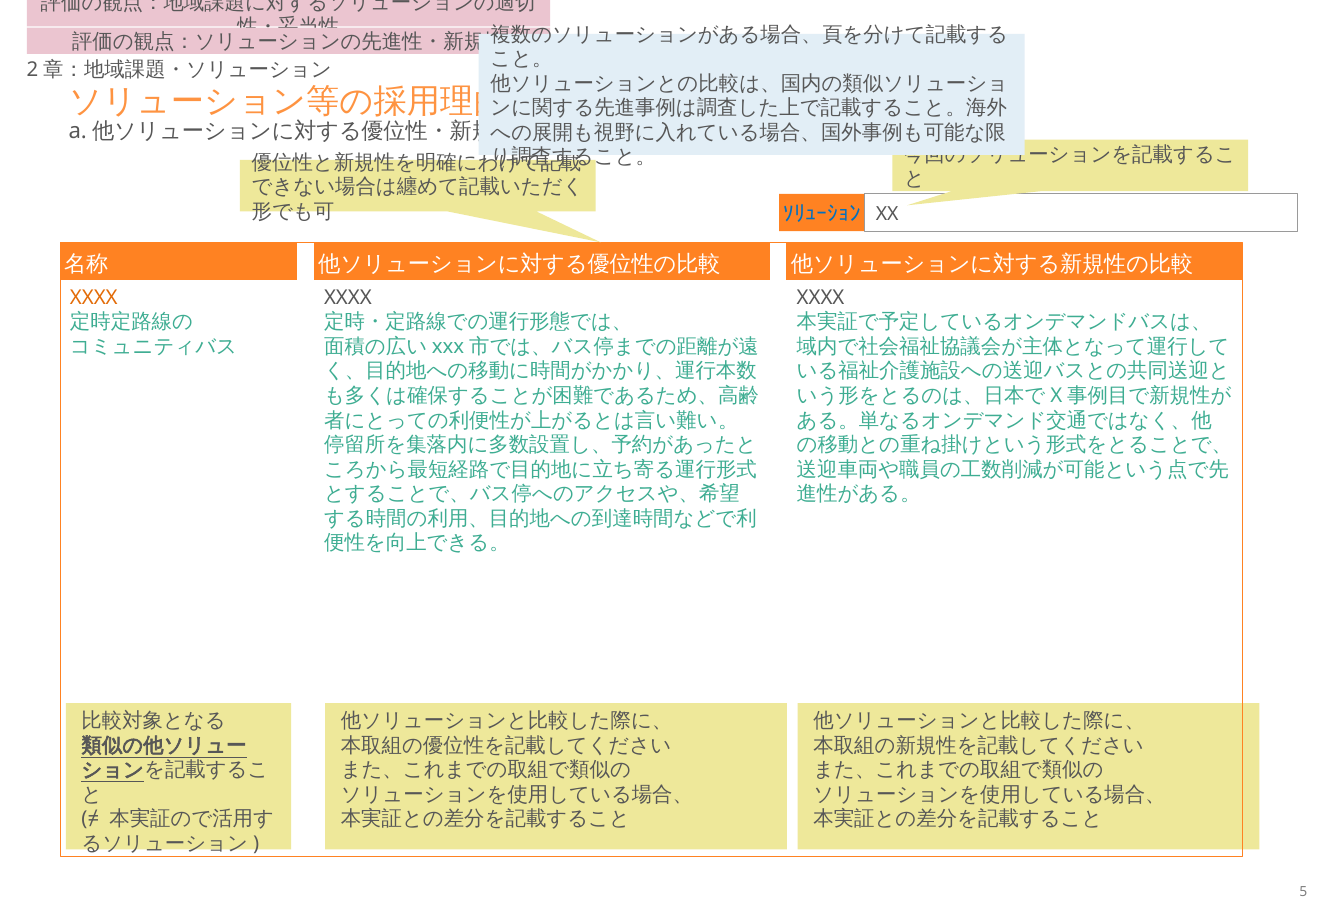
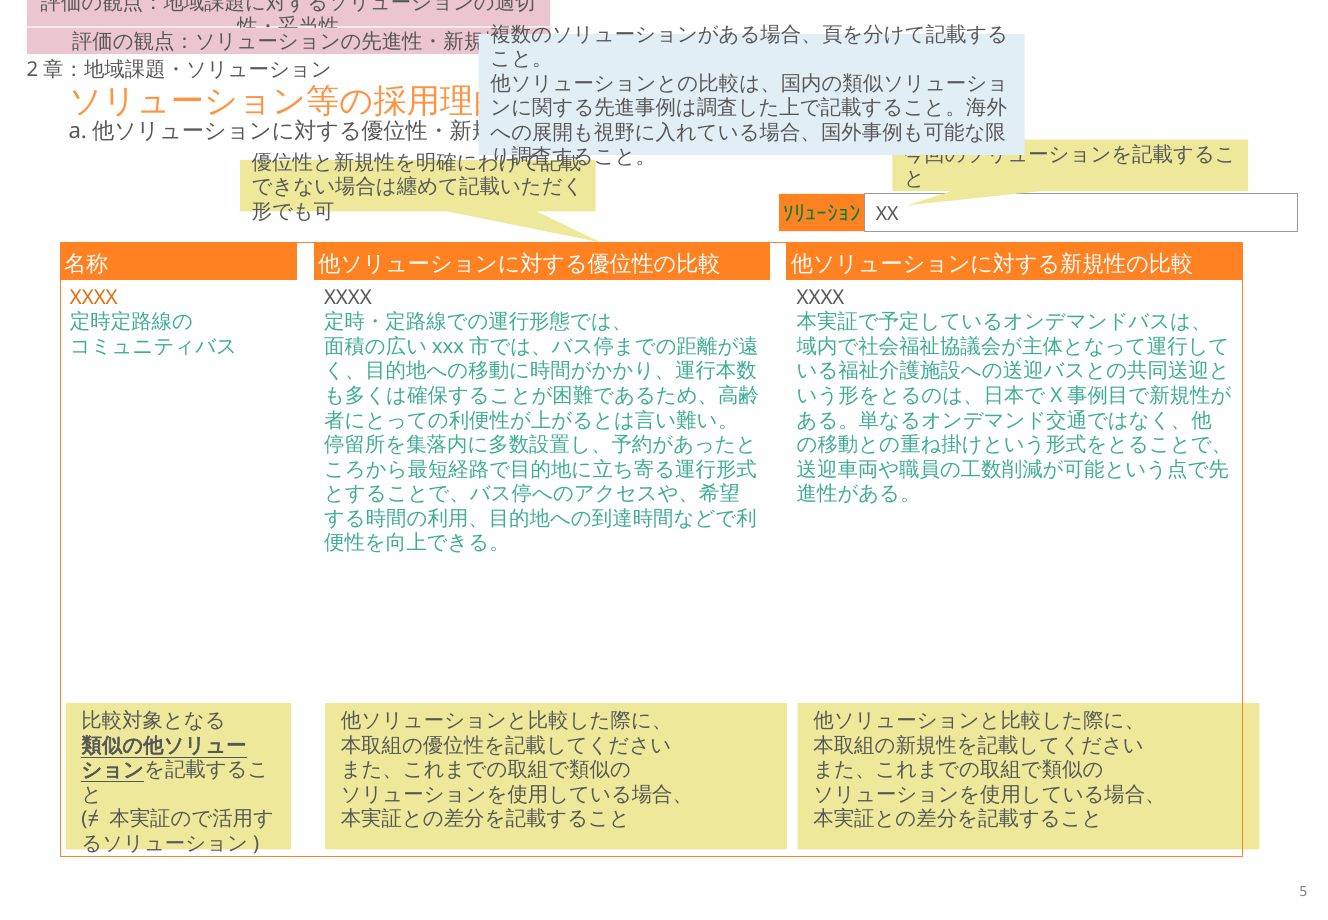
ｿﾘｭｰｼｮﾝ colour: blue -> green (822, 214)
